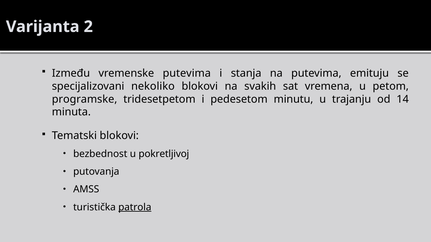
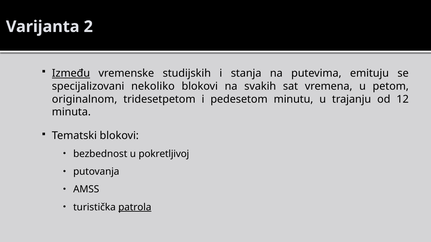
Između underline: none -> present (71, 73)
vremenske putevima: putevima -> studijskih (187, 73)
programske: programske -> originalnom (85, 99)
14: 14 -> 12 (403, 99)
